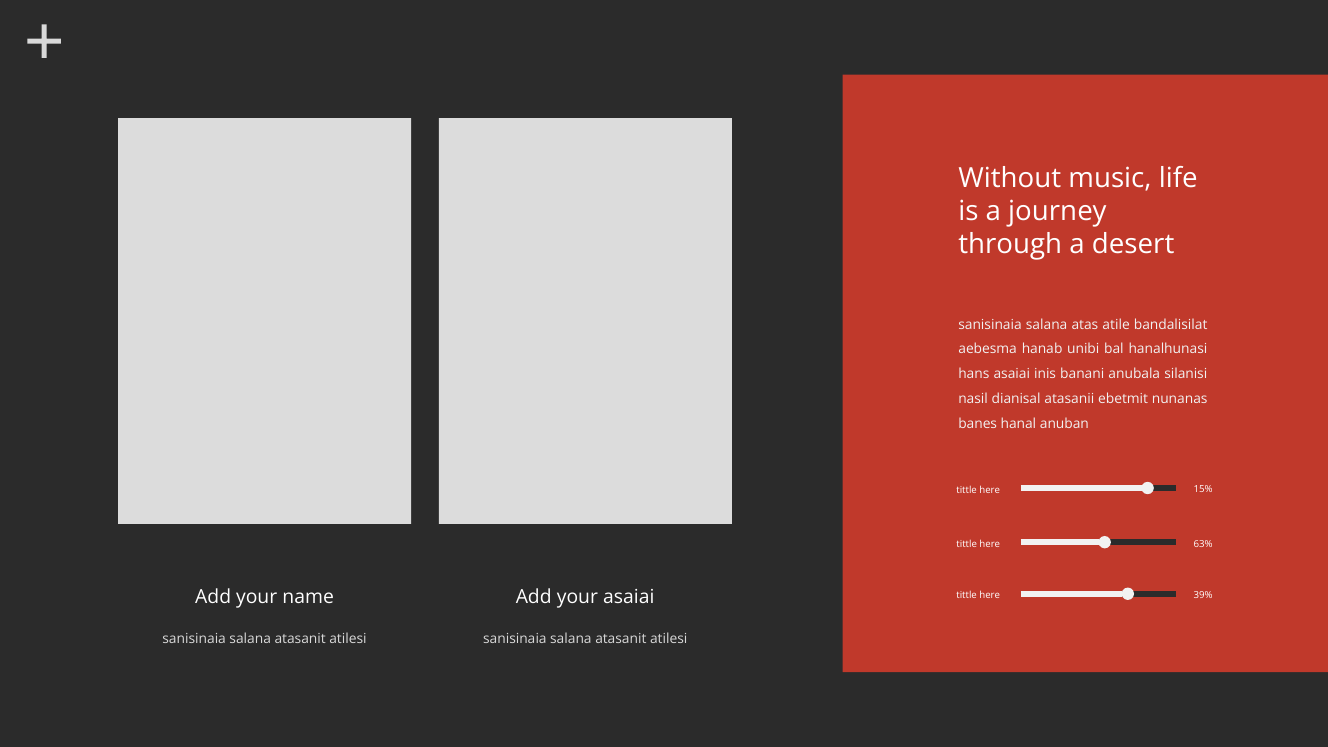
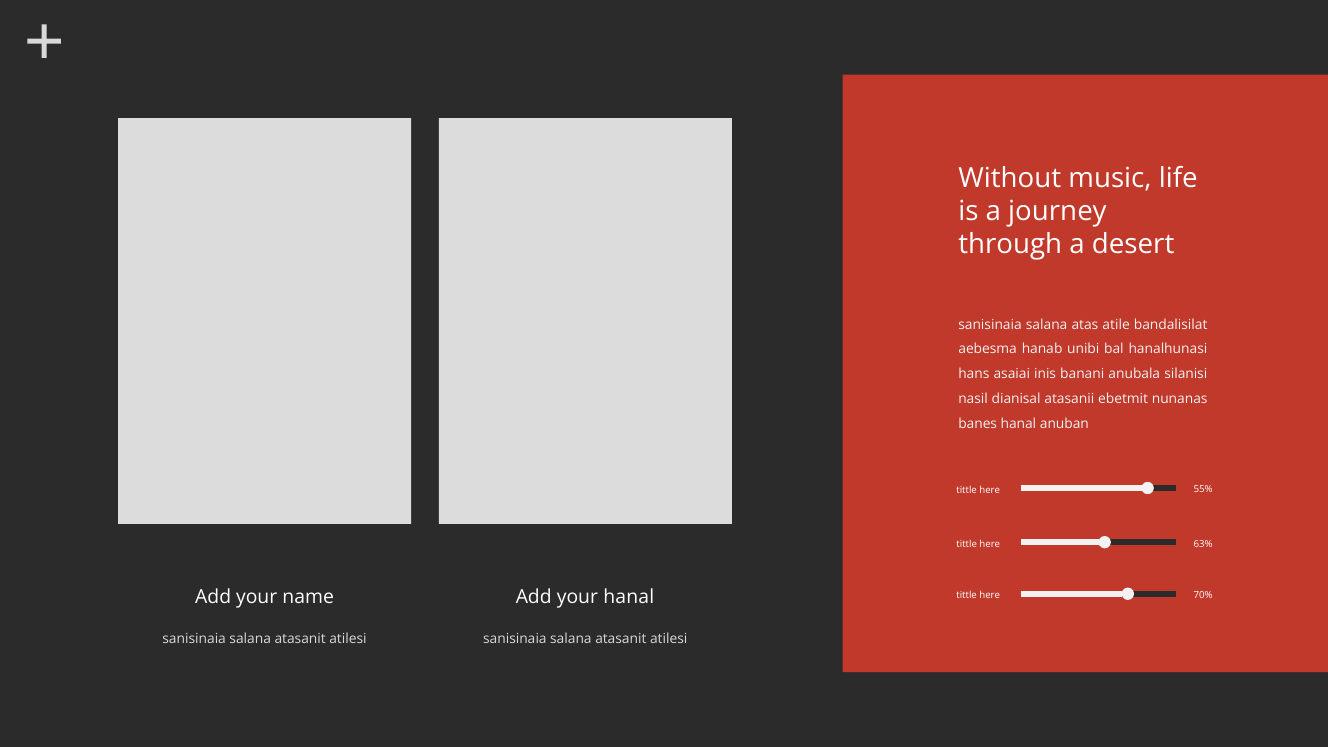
15%: 15% -> 55% (1203, 490)
your asaiai: asaiai -> hanal (629, 597)
39%: 39% -> 70% (1203, 595)
